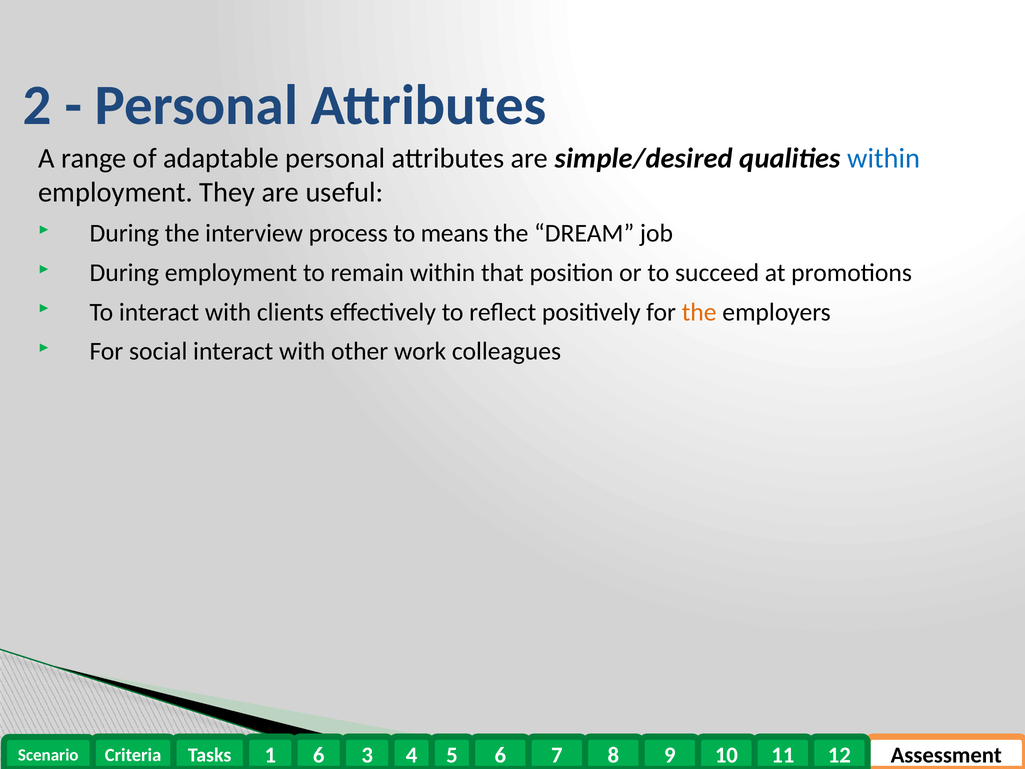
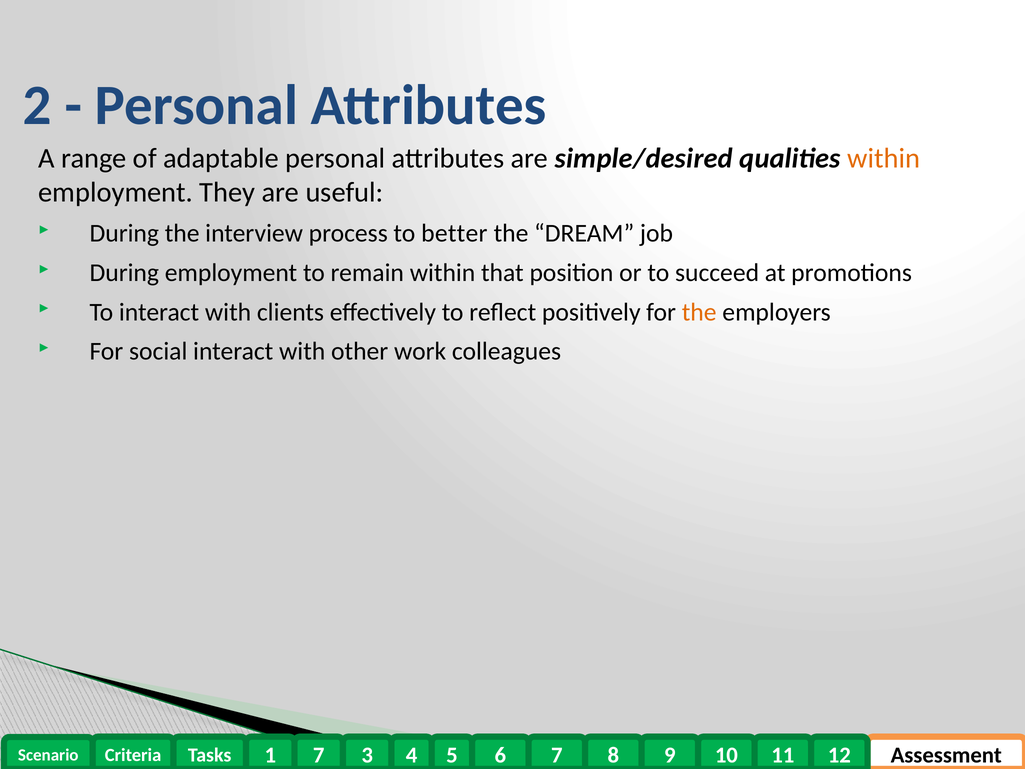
within colour: blue -> orange (884, 158)
means: means -> better (454, 233)
6: 6 -> 7 (319, 755)
